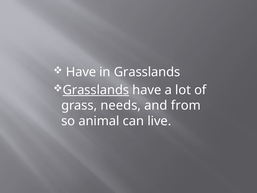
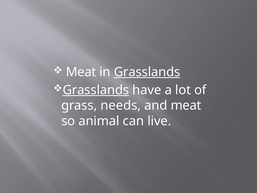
Have: Have -> Meat (81, 72)
Grasslands underline: none -> present (147, 72)
and from: from -> meat (186, 105)
